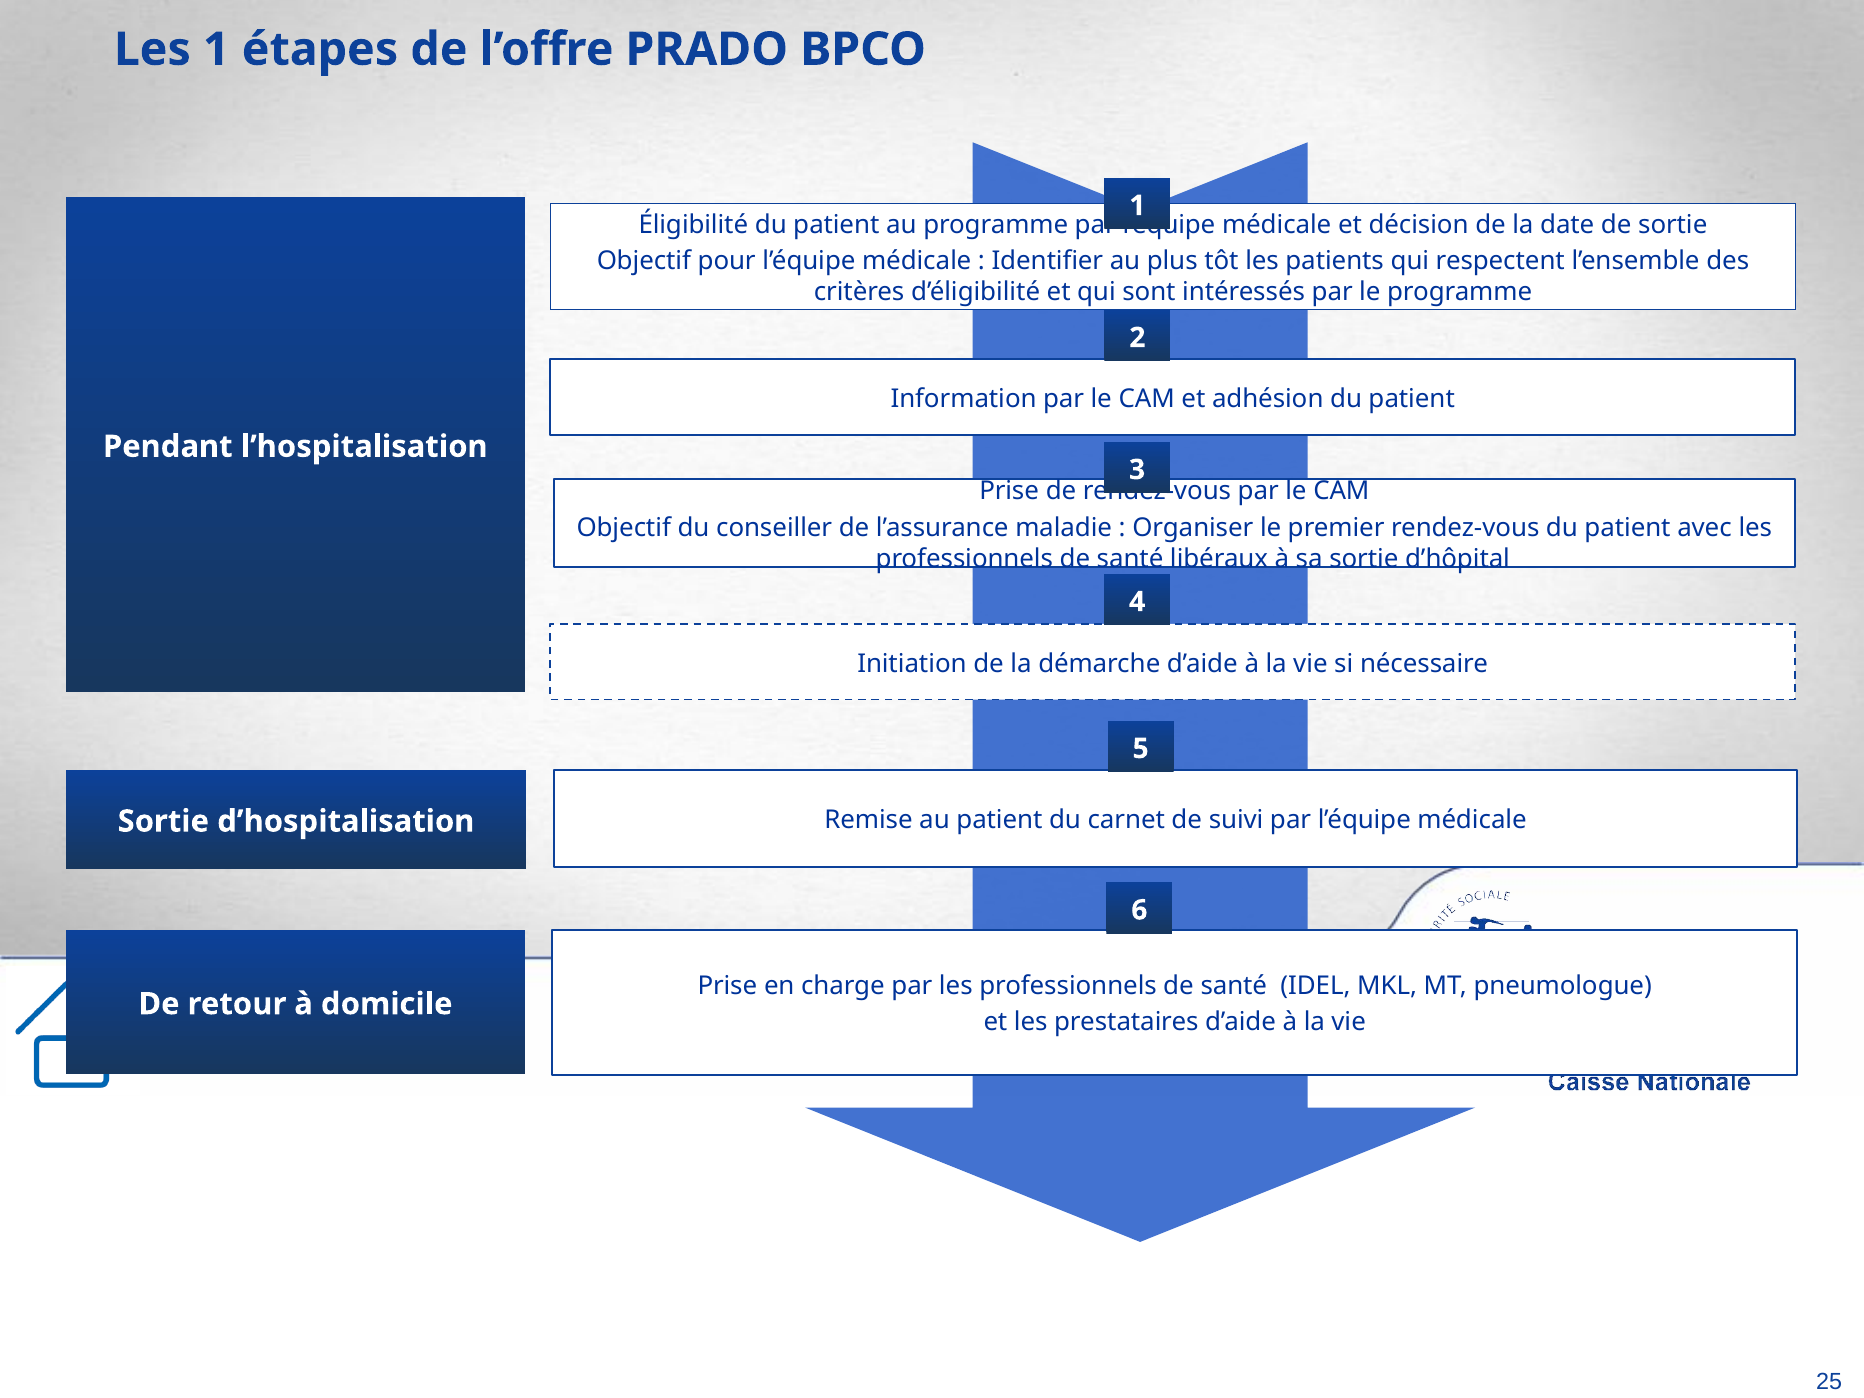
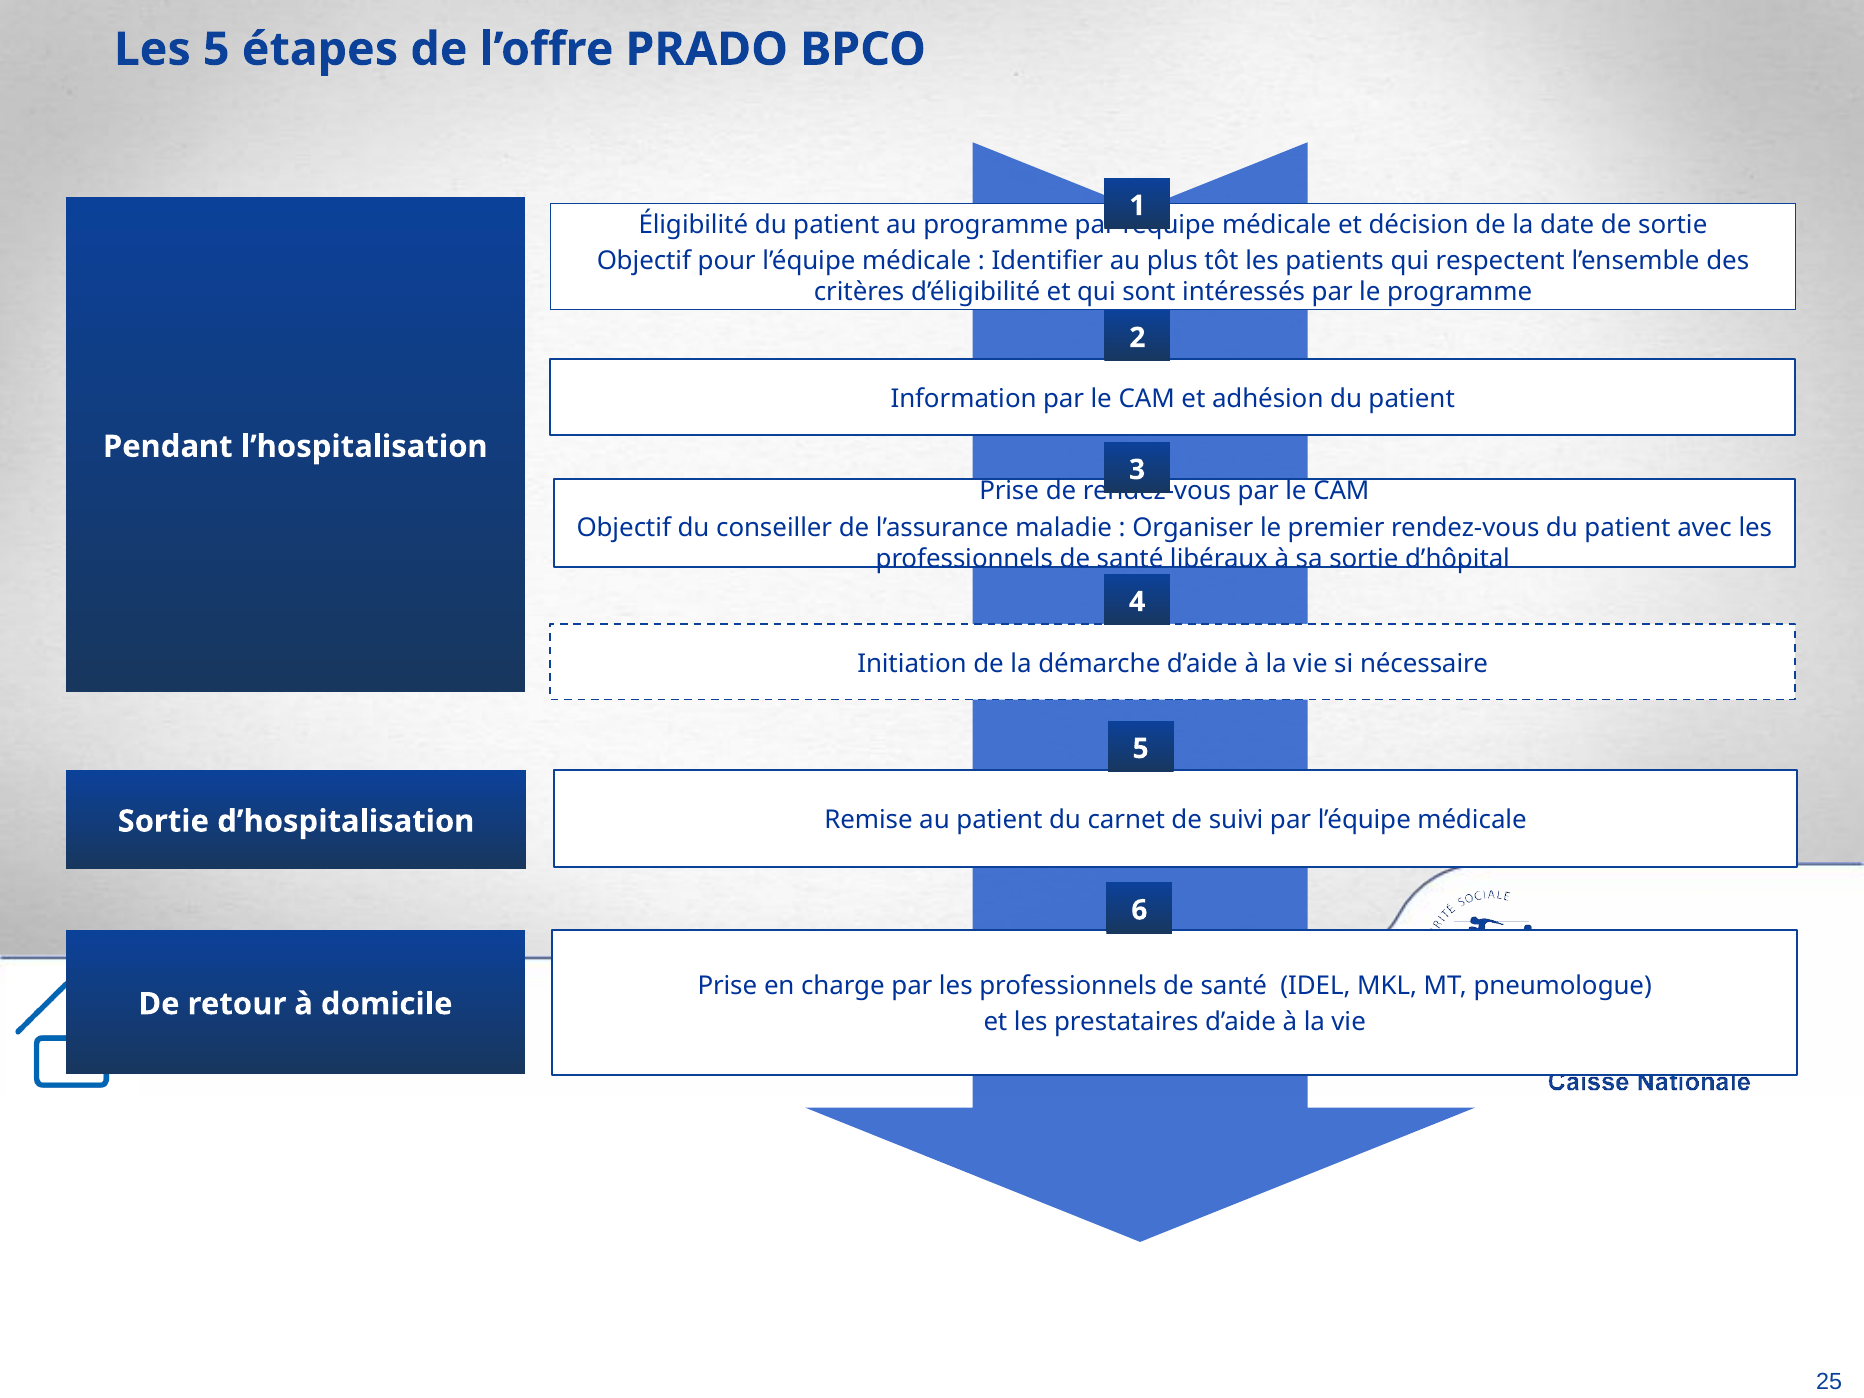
Les 1: 1 -> 5 (216, 49)
